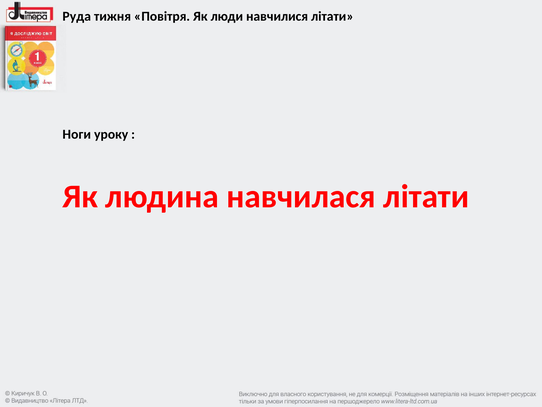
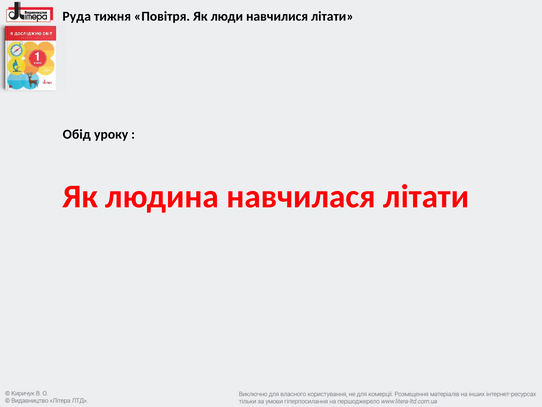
Ноги: Ноги -> Обід (77, 134)
